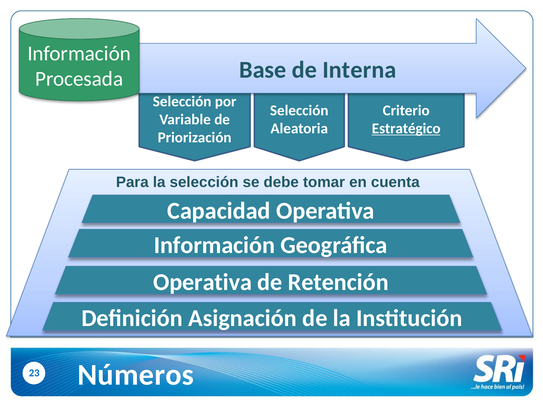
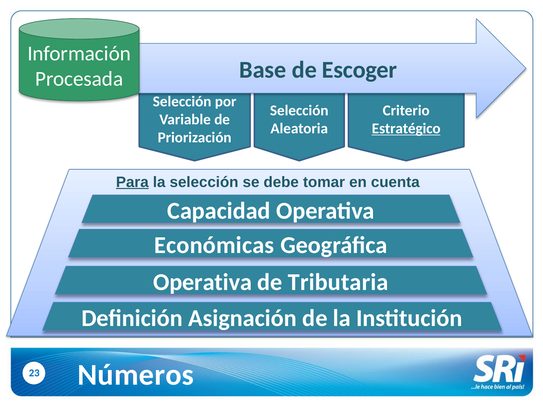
Interna: Interna -> Escoger (360, 70)
Para underline: none -> present (132, 182)
Información: Información -> Económicas (214, 245)
Retención: Retención -> Tributaria (338, 282)
